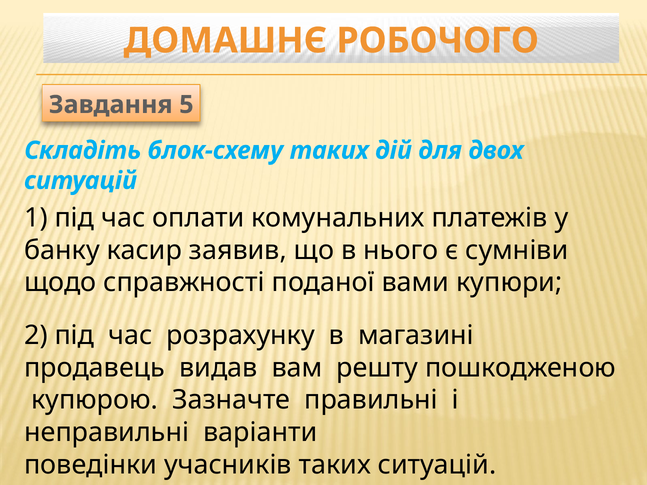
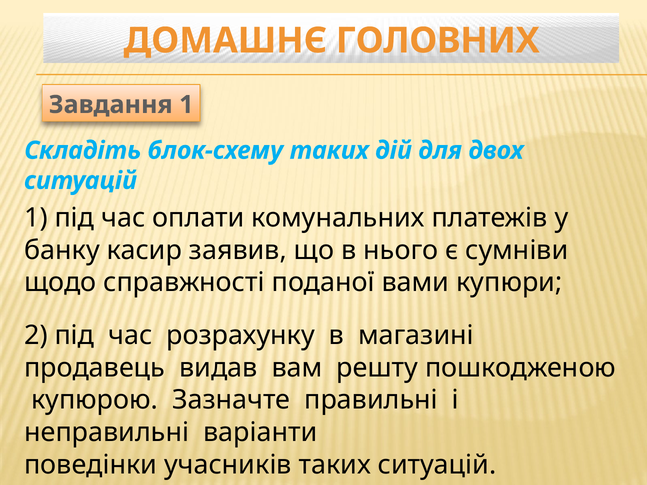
РОБОЧОГО: РОБОЧОГО -> ГОЛОВНИХ (438, 41)
Завдання 5: 5 -> 1 (186, 105)
